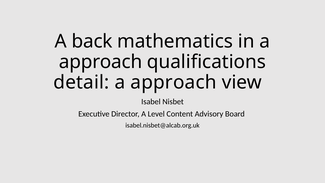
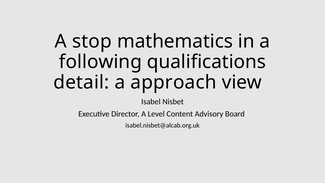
back: back -> stop (92, 41)
approach: approach -> following (100, 62)
